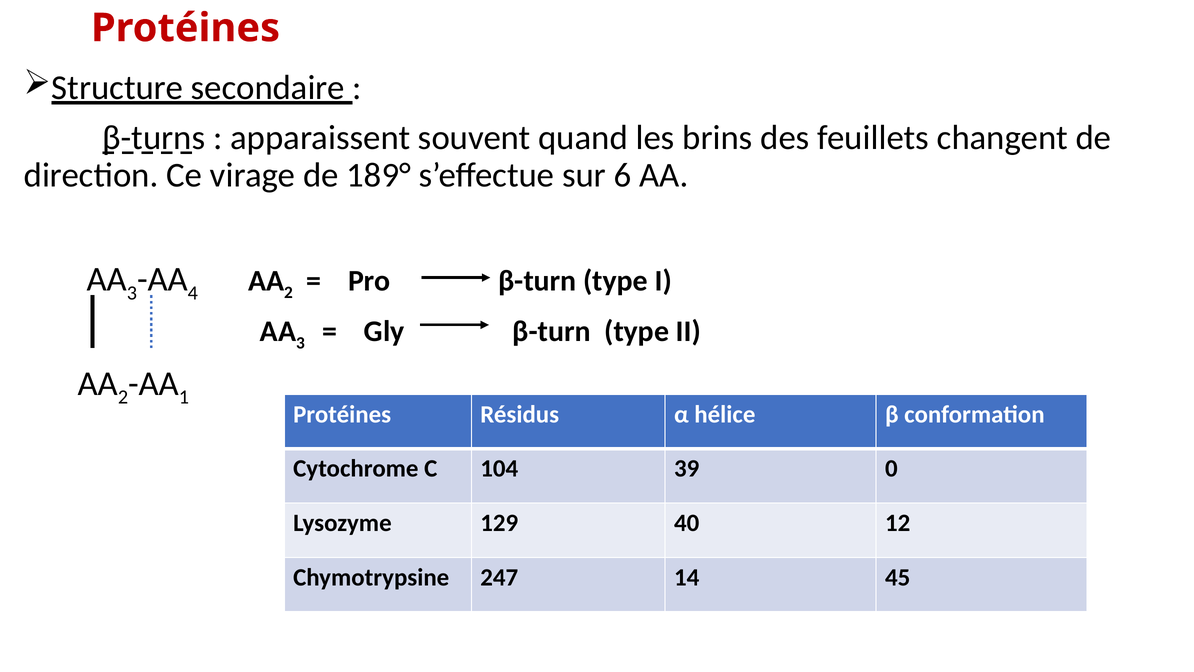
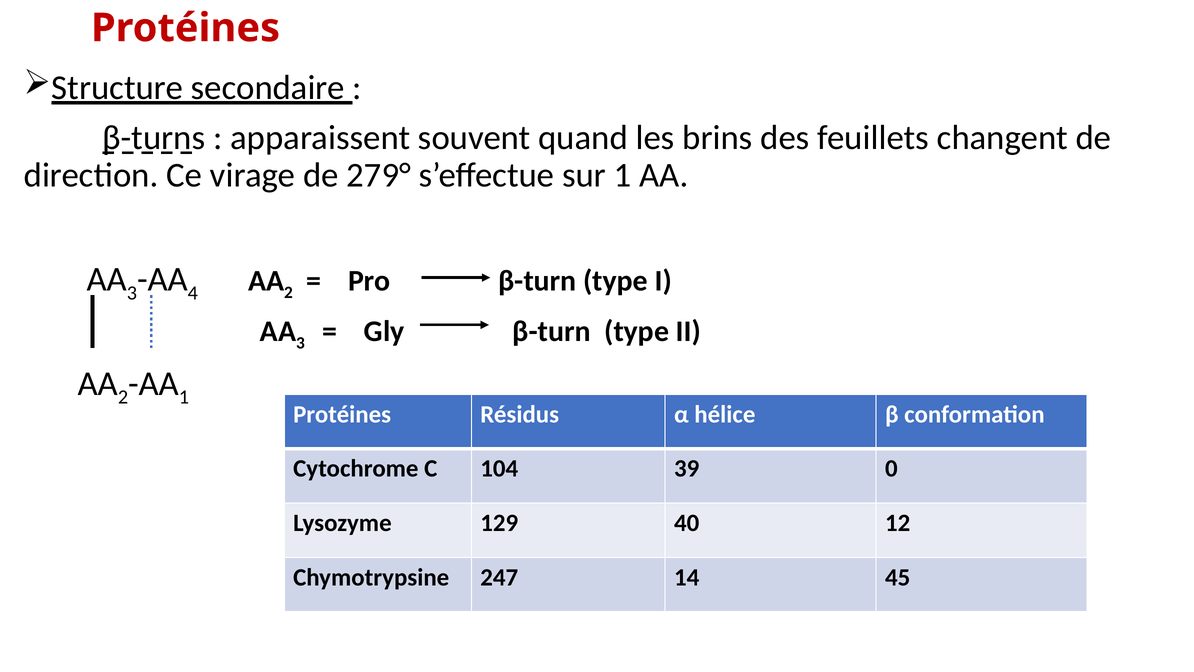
189°: 189° -> 279° (379, 175)
sur 6: 6 -> 1 (623, 175)
